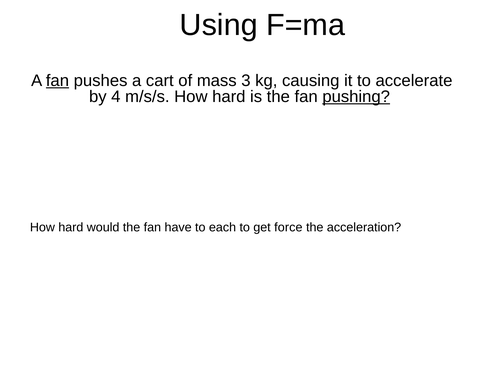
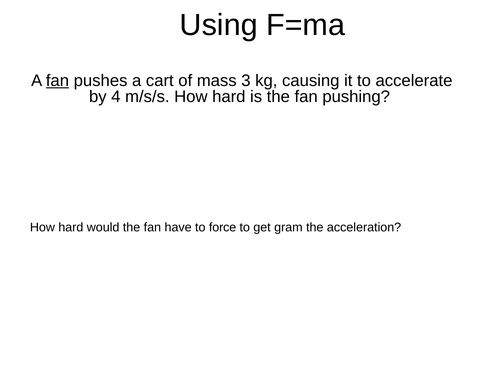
pushing underline: present -> none (356, 97)
each: each -> force (223, 227)
force: force -> gram (288, 227)
